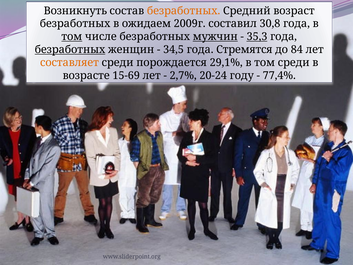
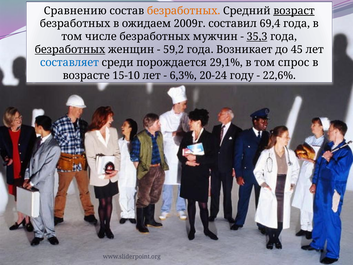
Возникнуть: Возникнуть -> Сравнению (75, 11)
возраст underline: none -> present (294, 11)
30,8: 30,8 -> 69,4 (270, 24)
том underline: present -> none (72, 37)
мужчин underline: present -> none (215, 37)
34,5: 34,5 -> 59,2 (174, 50)
Стремятся: Стремятся -> Возникает (244, 50)
84: 84 -> 45 (297, 50)
составляет colour: orange -> blue (69, 62)
том среди: среди -> спрос (294, 62)
15-69: 15-69 -> 15-10 (126, 75)
2,7%: 2,7% -> 6,3% (183, 75)
77,4%: 77,4% -> 22,6% (279, 75)
